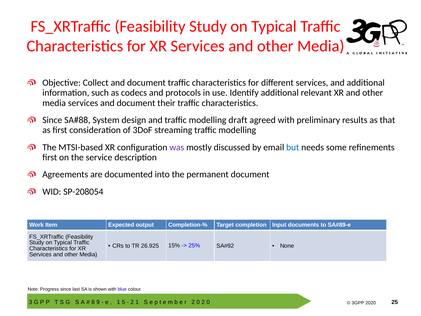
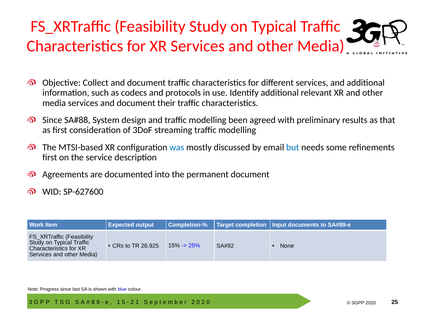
draft: draft -> been (238, 120)
was colour: purple -> blue (177, 147)
SP-208054: SP-208054 -> SP-627600 (83, 191)
